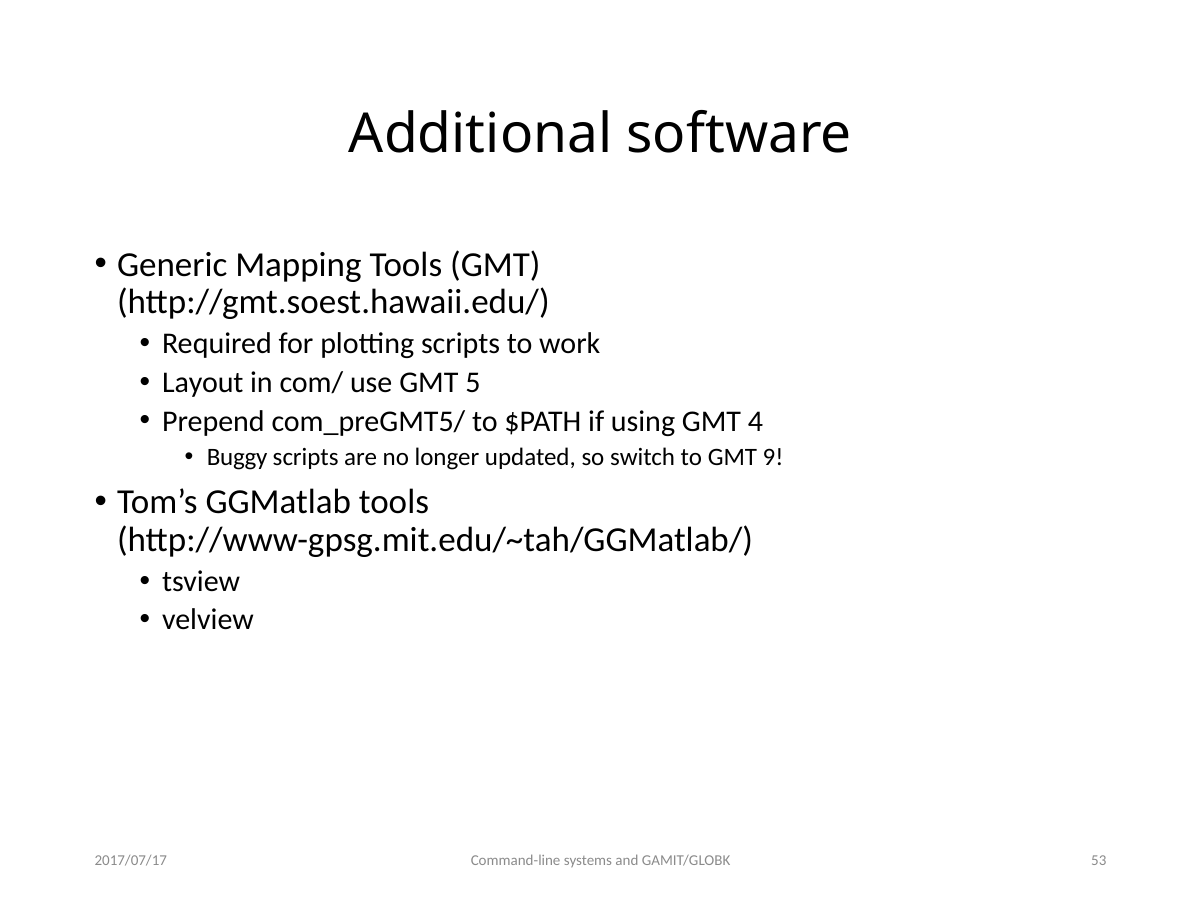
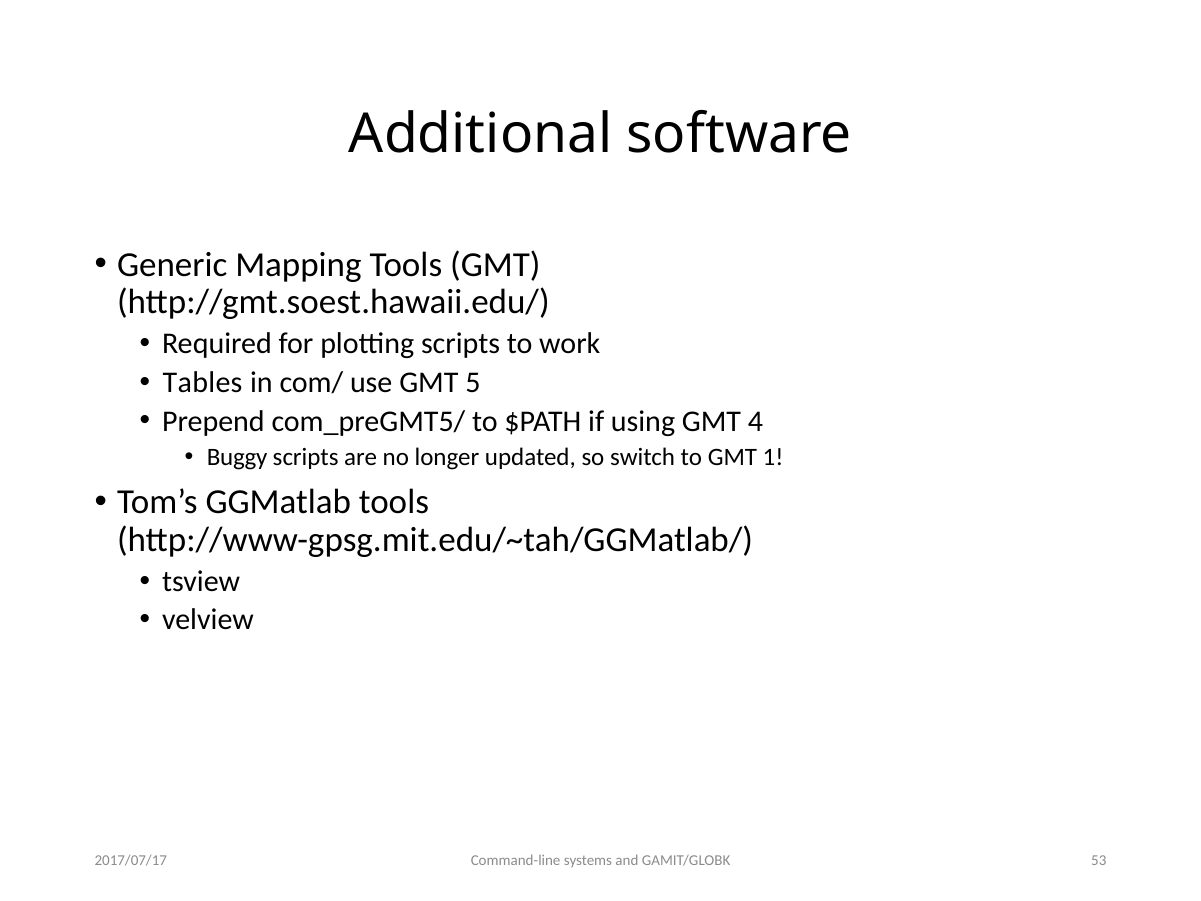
Layout: Layout -> Tables (203, 382)
9: 9 -> 1 (773, 457)
